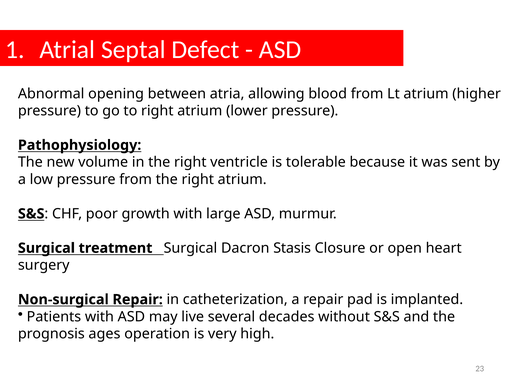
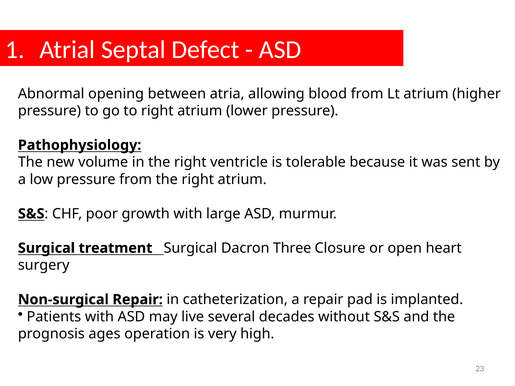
Stasis: Stasis -> Three (292, 248)
